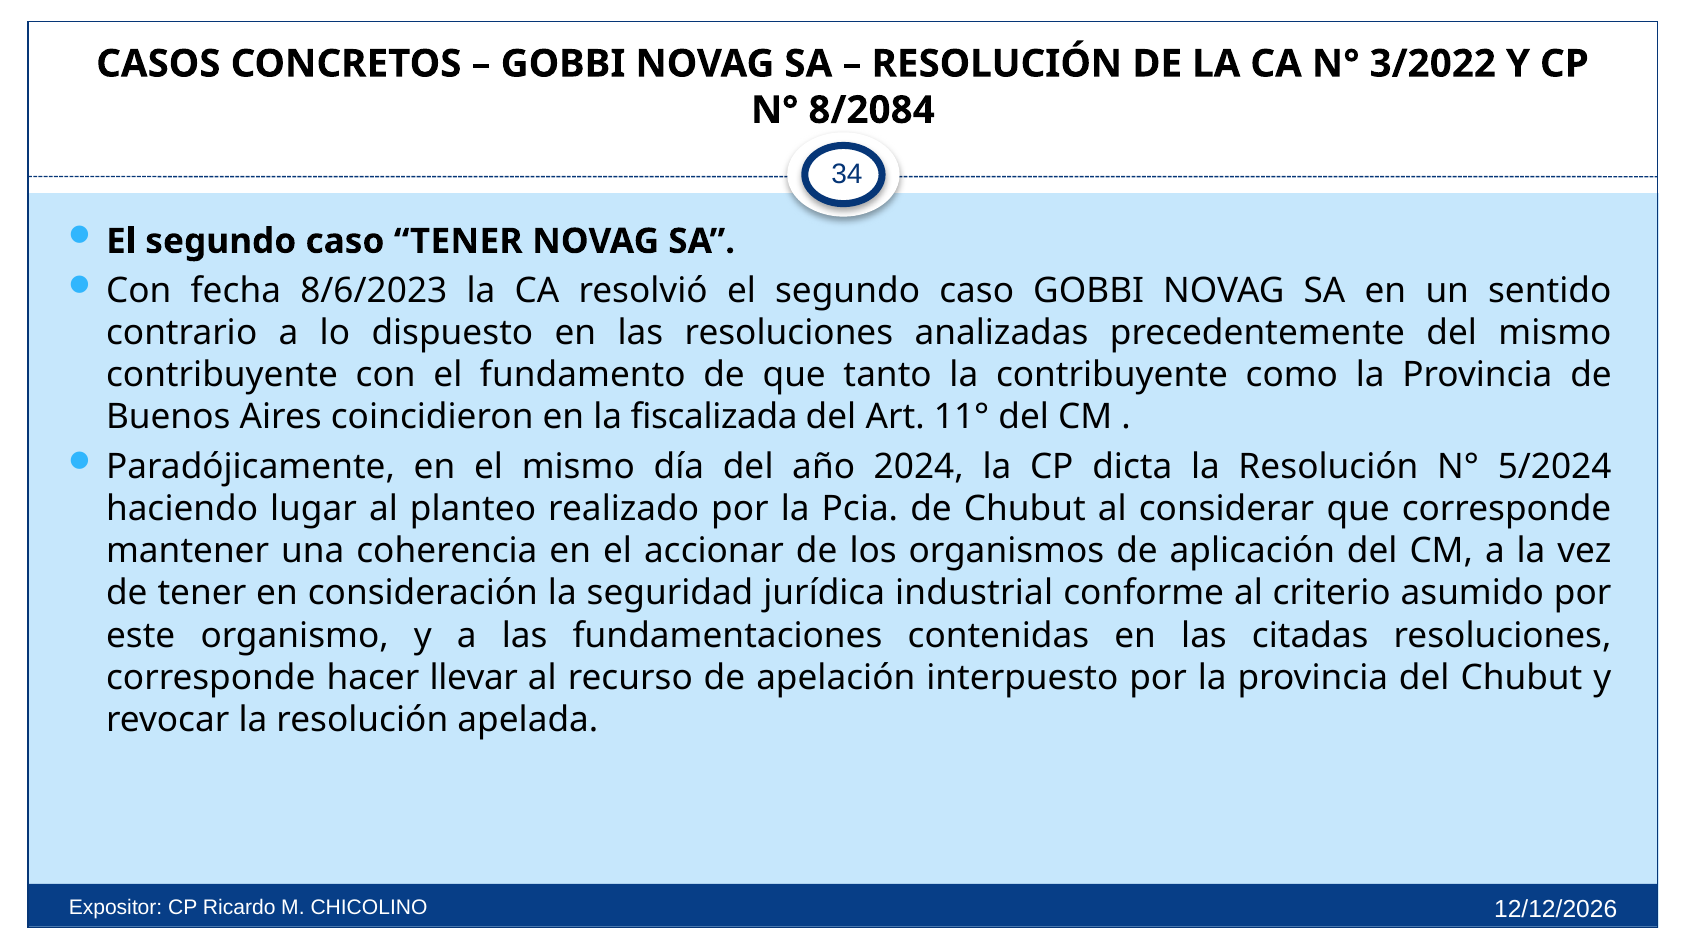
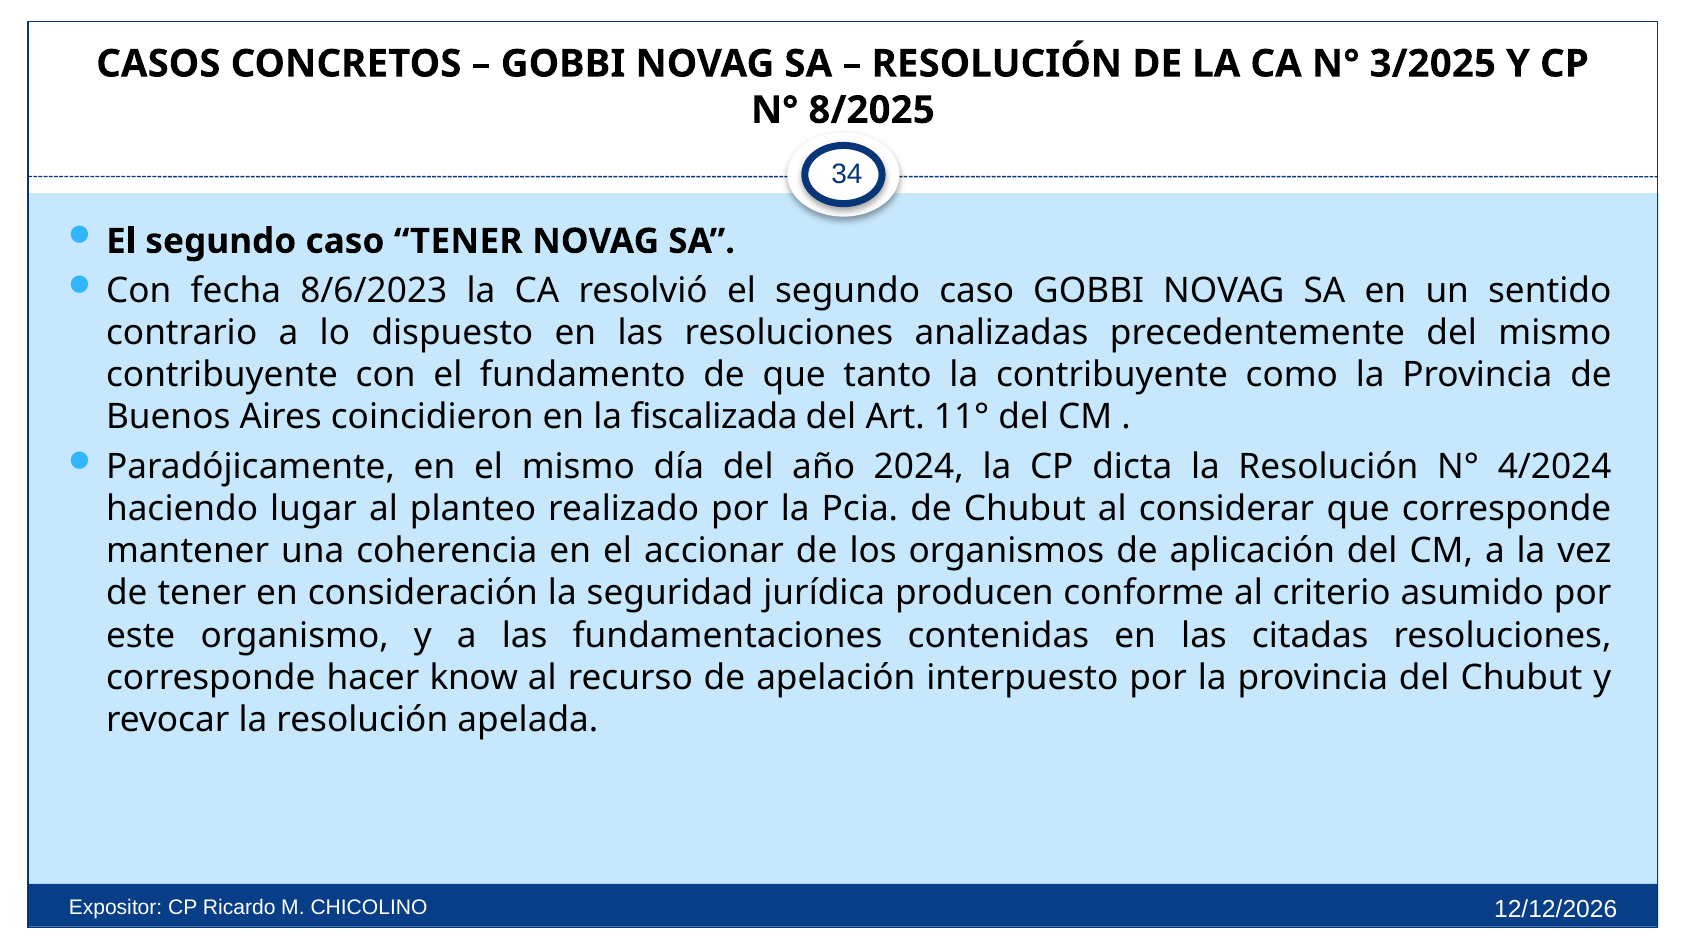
3/2022: 3/2022 -> 3/2025 (1433, 64)
8/2084: 8/2084 -> 8/2025 (872, 110)
5/2024: 5/2024 -> 4/2024 (1555, 466)
industrial: industrial -> producen (974, 593)
llevar: llevar -> know (474, 678)
